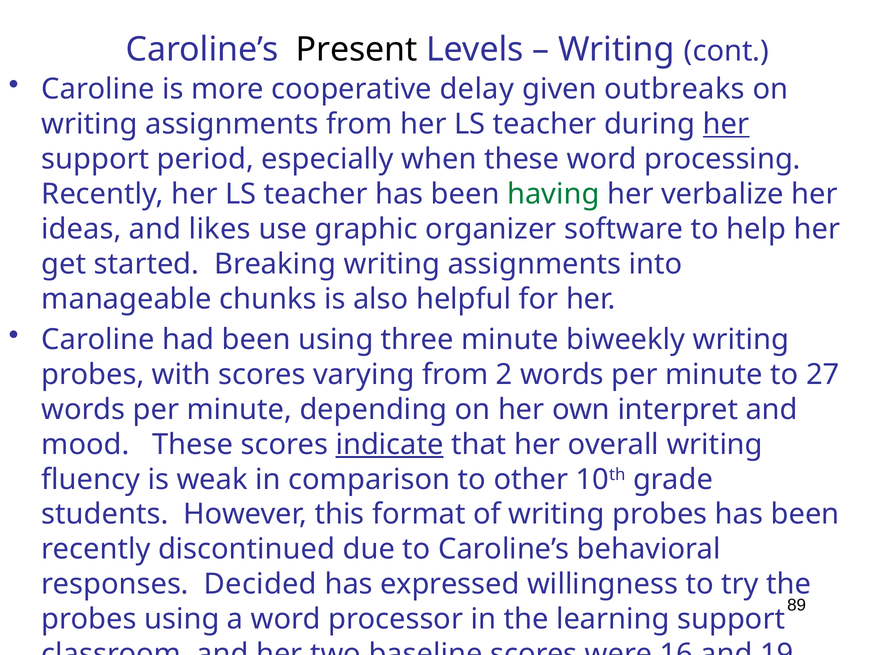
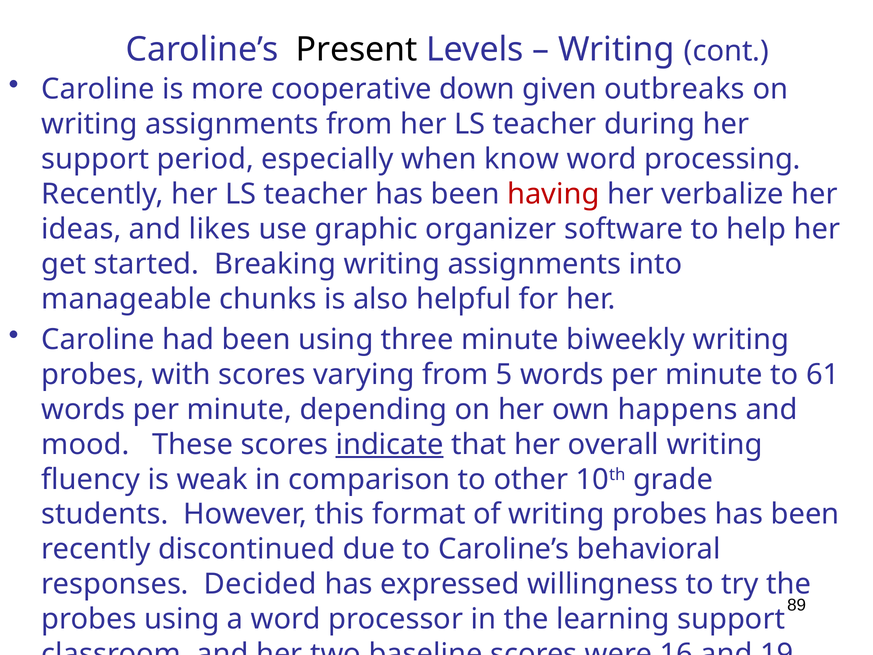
delay: delay -> down (477, 89)
her underline: present -> none (726, 124)
when these: these -> know (522, 159)
having colour: green -> red (553, 194)
2: 2 -> 5 (504, 375)
27: 27 -> 61 (823, 375)
interpret: interpret -> happens (678, 409)
